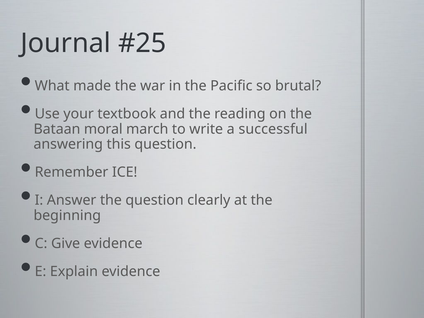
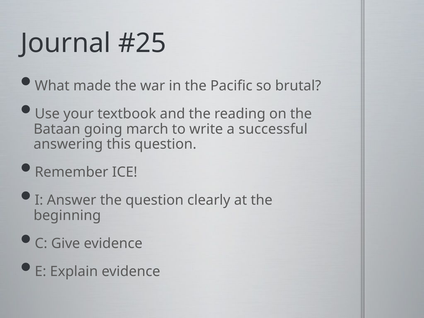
moral: moral -> going (103, 129)
